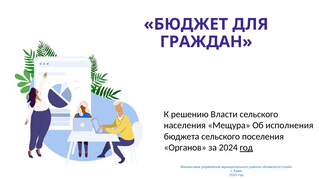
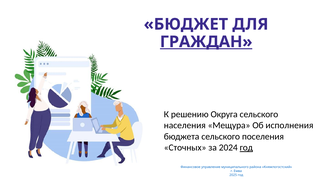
ГРАЖДАН underline: none -> present (206, 42)
Власти: Власти -> Округа (224, 114)
Органов: Органов -> Сточных (185, 148)
